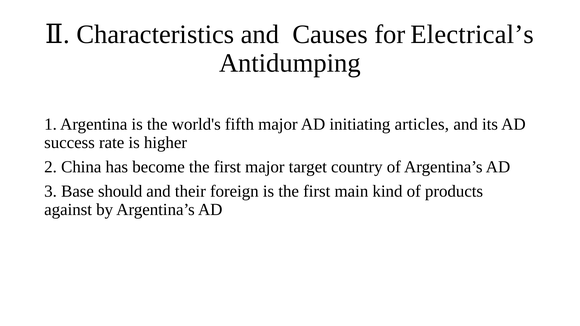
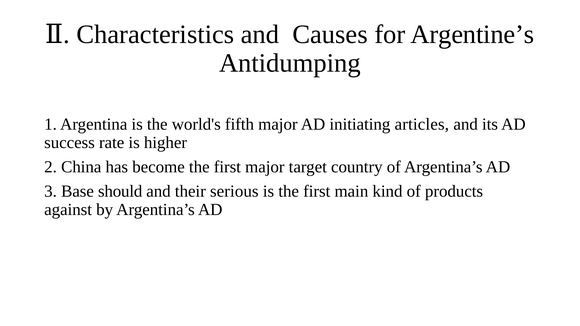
Electrical’s: Electrical’s -> Argentine’s (472, 34)
foreign: foreign -> serious (234, 191)
